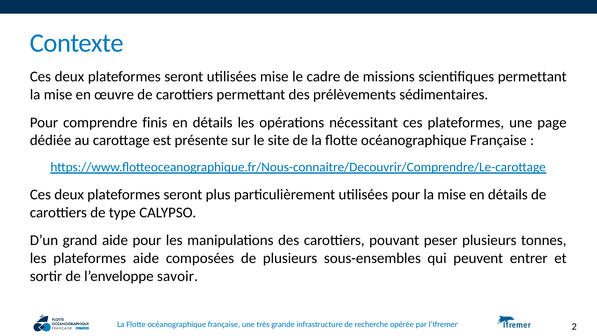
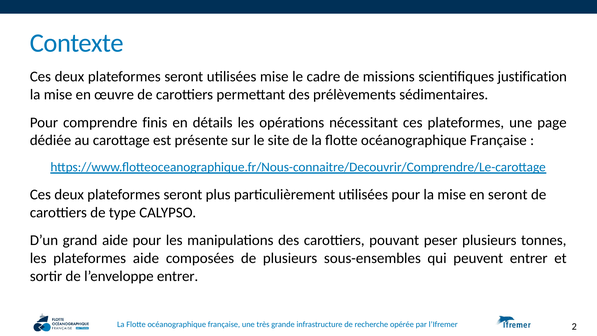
scientifiques permettant: permettant -> justification (532, 77)
mise en détails: détails -> seront (508, 194)
l’enveloppe savoir: savoir -> entrer (178, 276)
